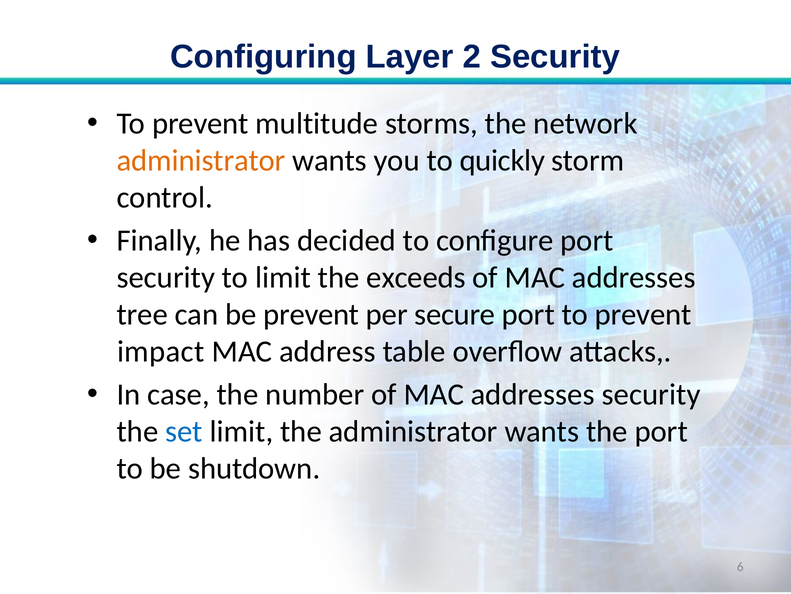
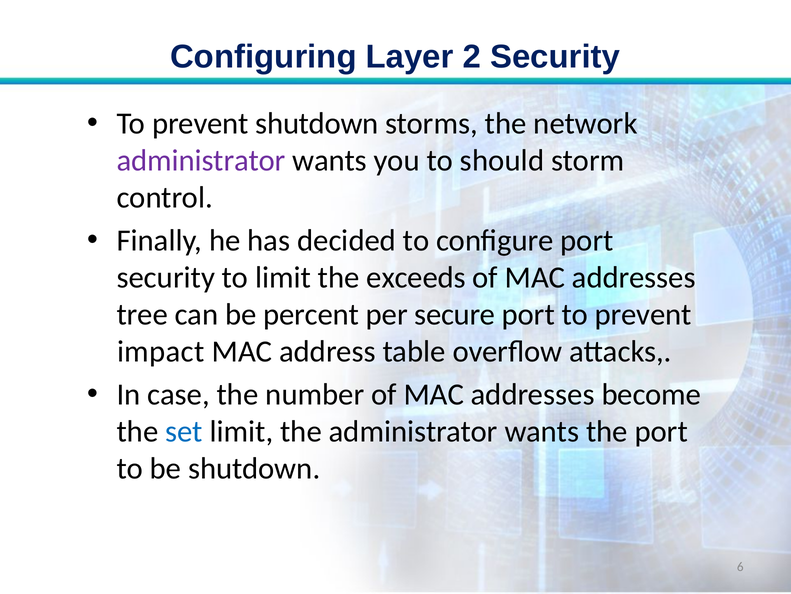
prevent multitude: multitude -> shutdown (317, 123)
administrator colour: orange -> purple (201, 160)
quickly: quickly -> should (502, 160)
be prevent: prevent -> percent (311, 314)
addresses security: security -> become (651, 394)
